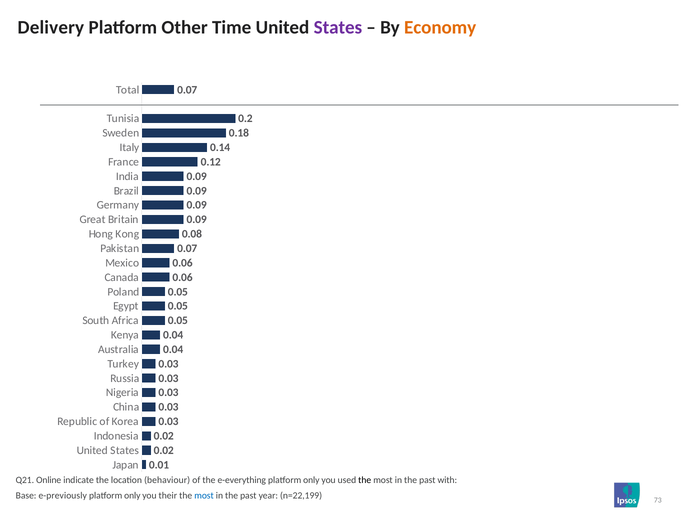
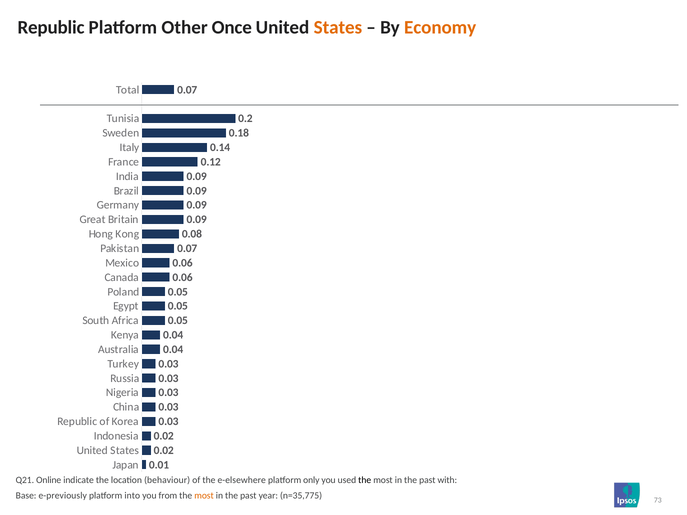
Delivery: Delivery -> Republic (51, 27)
Time: Time -> Once (232, 27)
States colour: purple -> orange (338, 27)
e-everything: e-everything -> e-elsewhere (242, 480)
only: only -> into (132, 496)
their: their -> from (168, 496)
most colour: blue -> orange (204, 496)
n=22,199: n=22,199 -> n=35,775 (301, 496)
